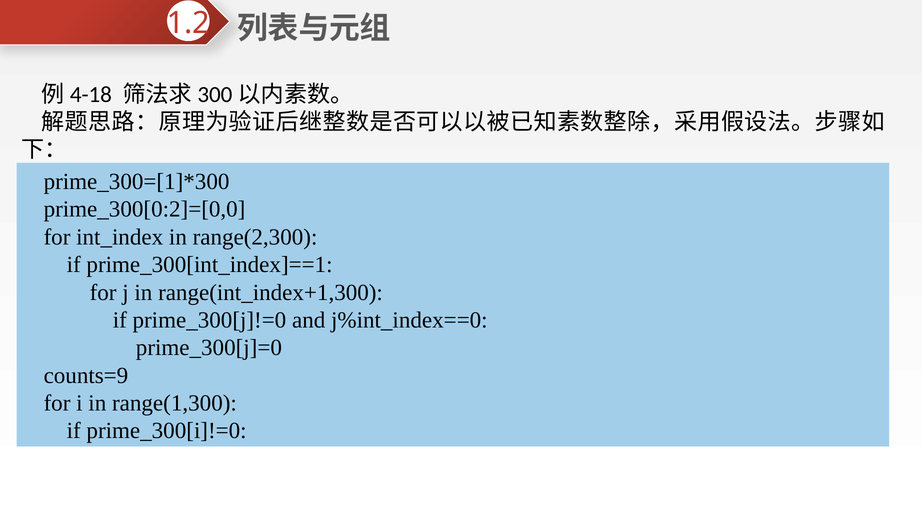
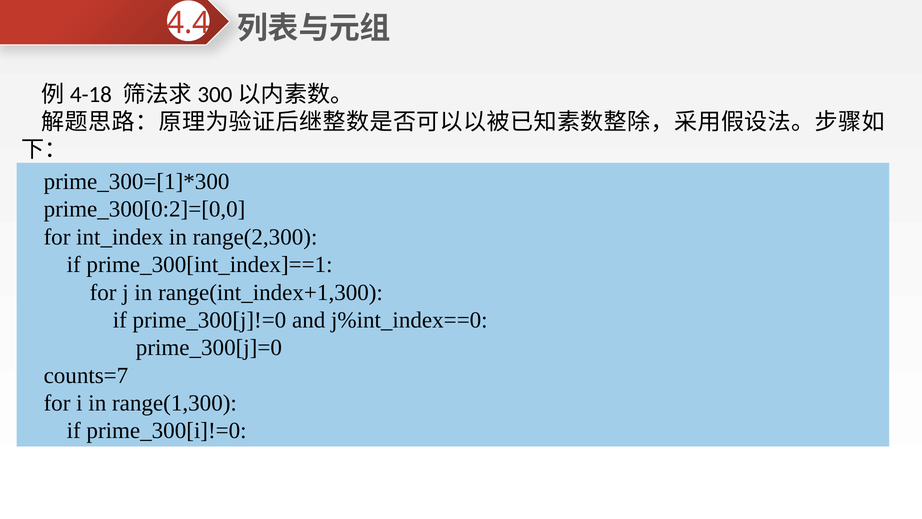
1.2: 1.2 -> 4.4 (188, 23)
counts=9: counts=9 -> counts=7 (86, 375)
